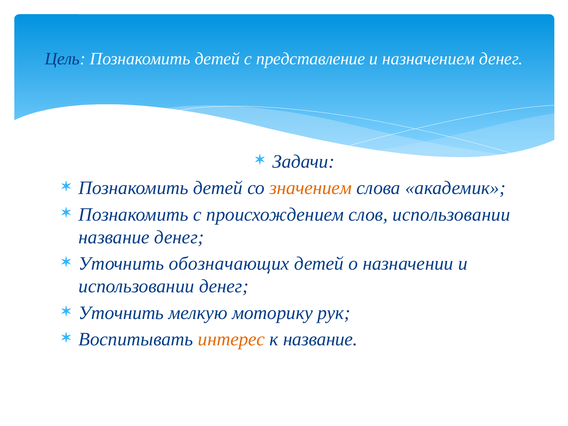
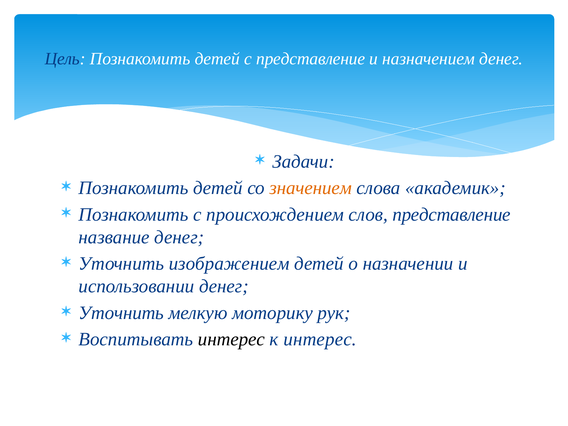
слов использовании: использовании -> представление (452, 214)
обозначающих: обозначающих -> изображением (229, 264)
интерес colour: orange -> black (231, 339)
к название: название -> интерес (320, 339)
